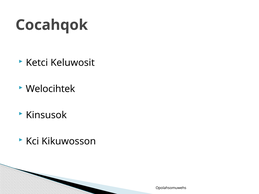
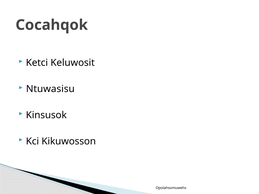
Welocihtek: Welocihtek -> Ntuwasisu (50, 89)
